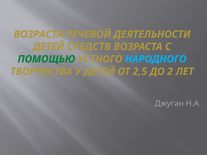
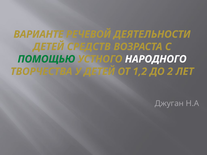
ВОЗРАСТА: ВОЗРАСТА -> ВАРИАНТЕ (39, 34)
НАРОДНОГО colour: light blue -> white (156, 59)
2,5: 2,5 -> 1,2 (140, 72)
